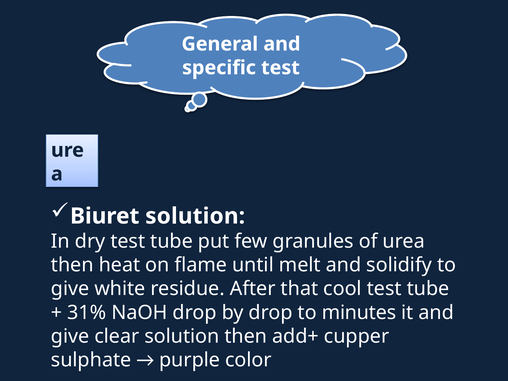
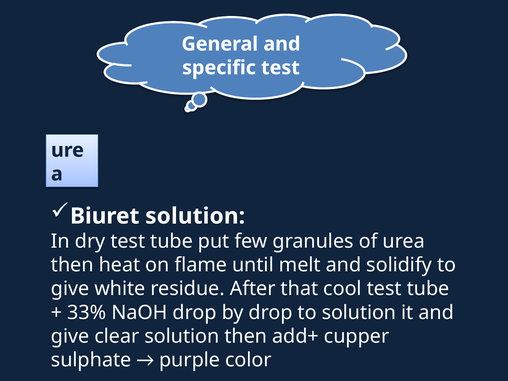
31%: 31% -> 33% (87, 312)
to minutes: minutes -> solution (359, 312)
